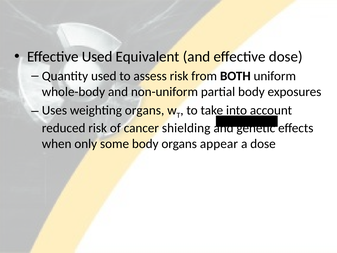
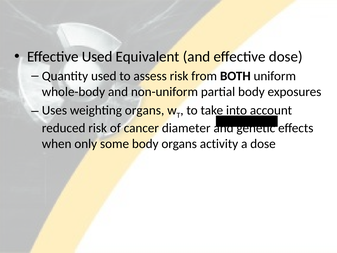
shielding: shielding -> diameter (186, 128)
appear: appear -> activity (219, 144)
